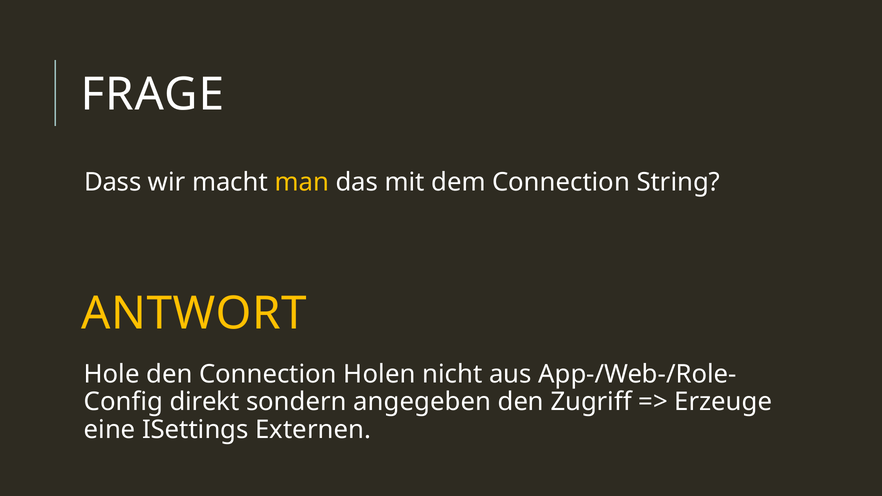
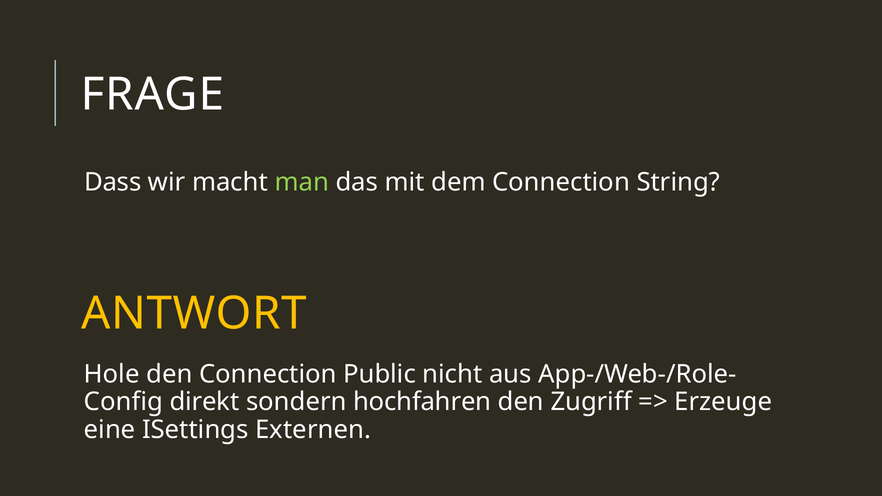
man colour: yellow -> light green (302, 182)
Holen: Holen -> Public (380, 374)
angegeben: angegeben -> hochfahren (422, 402)
